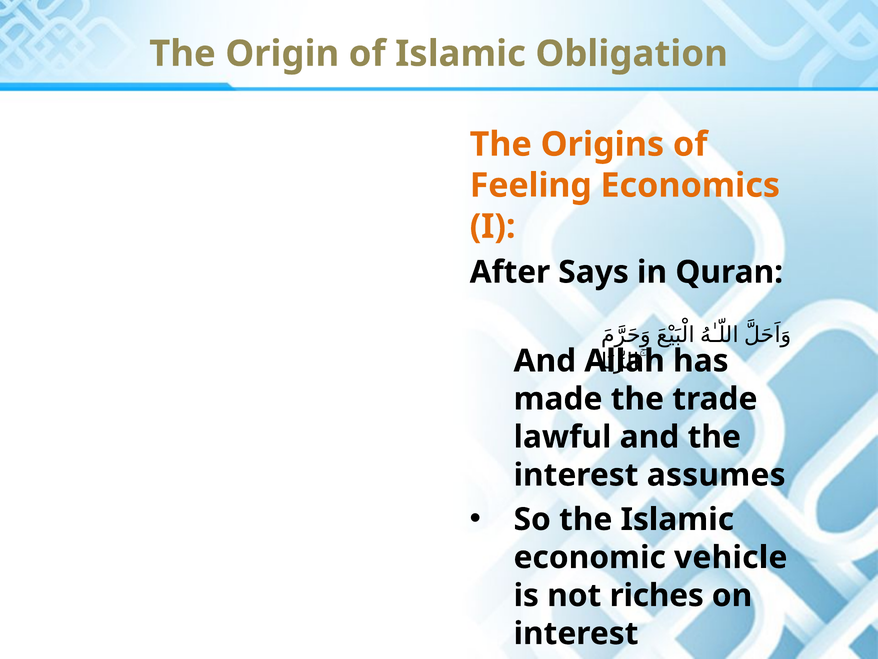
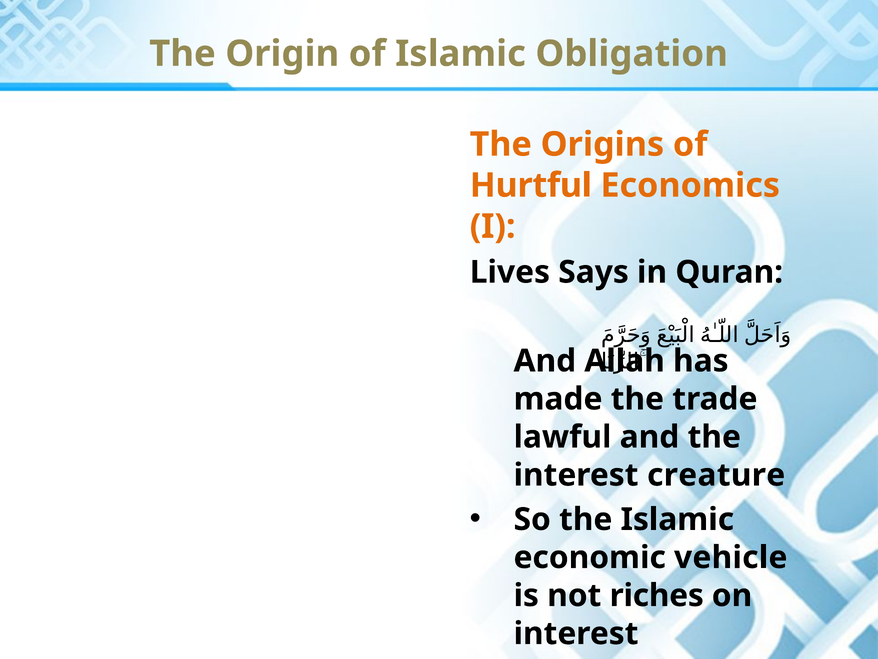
Feeling: Feeling -> Hurtful (531, 185)
After: After -> Lives (510, 272)
assumes: assumes -> creature (716, 475)
